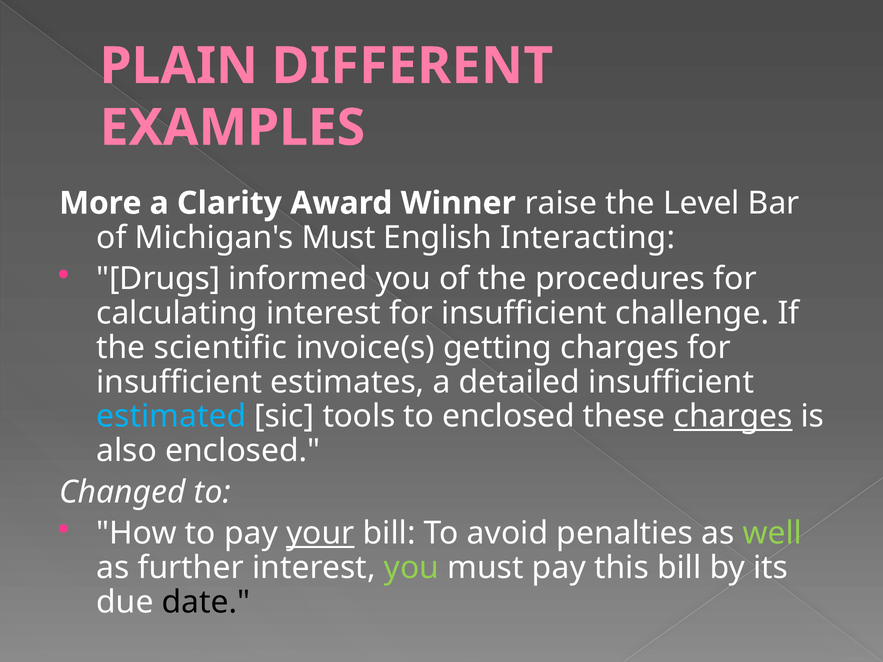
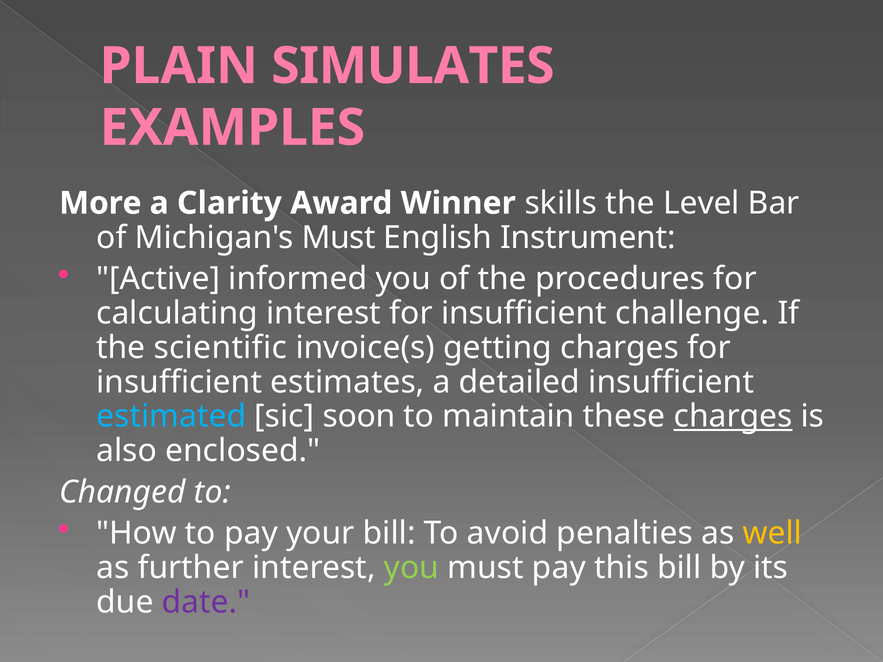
DIFFERENT: DIFFERENT -> SIMULATES (413, 66)
raise: raise -> skills (561, 203)
Interacting: Interacting -> Instrument (588, 238)
Drugs: Drugs -> Active (158, 279)
tools: tools -> soon (359, 417)
to enclosed: enclosed -> maintain (509, 417)
your underline: present -> none (320, 534)
well colour: light green -> yellow (772, 534)
date colour: black -> purple (206, 602)
